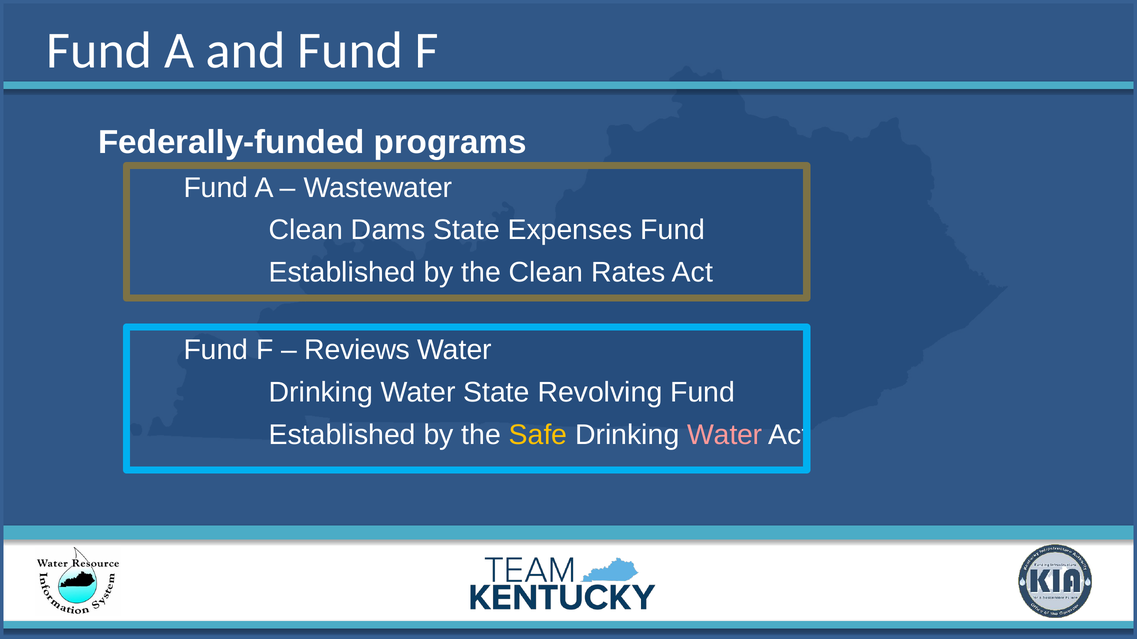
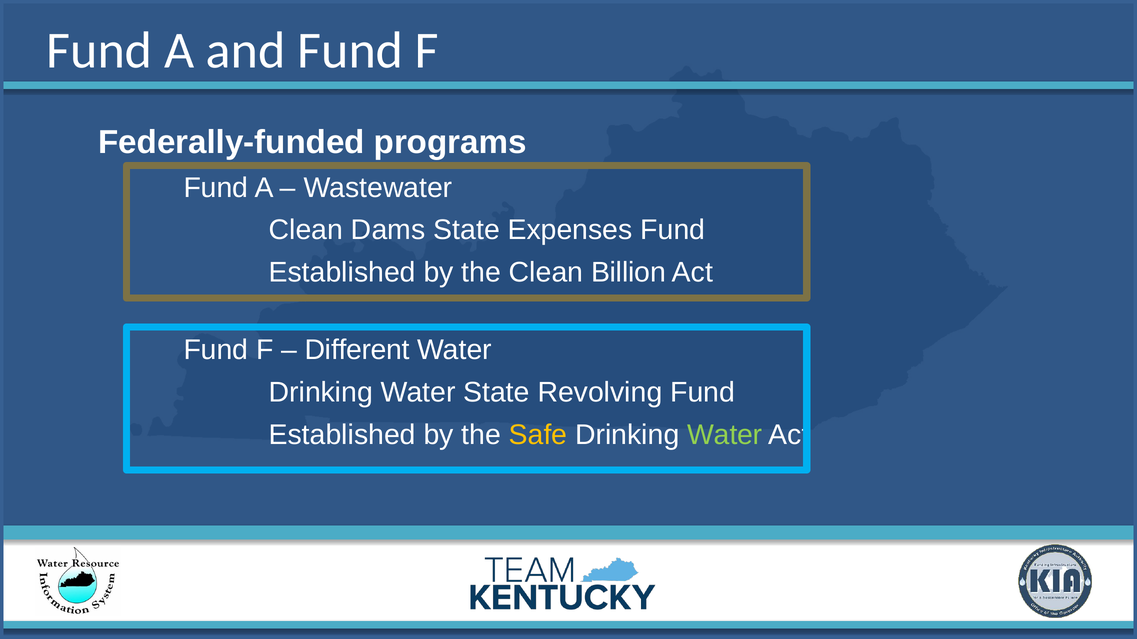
Rates: Rates -> Billion (628, 273)
Reviews: Reviews -> Different (357, 350)
Water colour: pink -> light green (725, 435)
